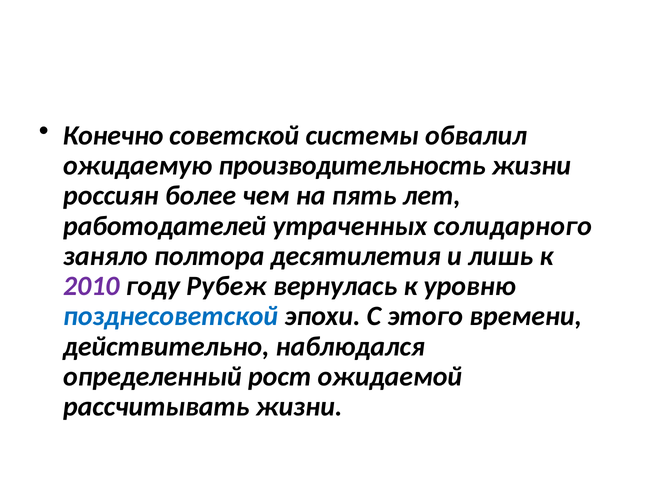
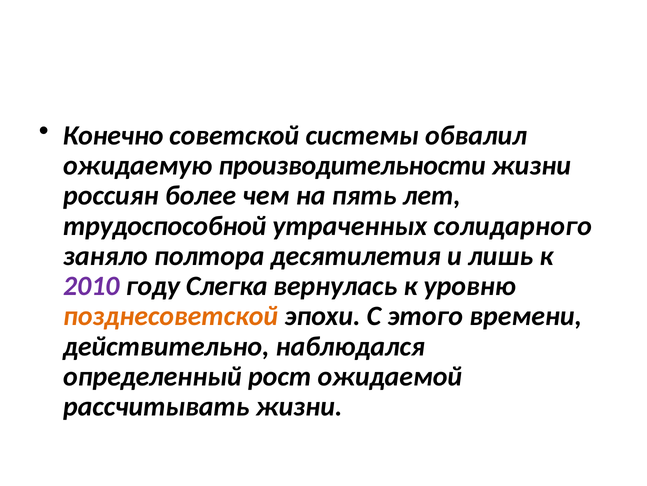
производительность: производительность -> производительности (352, 165)
работодателей: работодателей -> трудоспособной (165, 225)
Рубеж: Рубеж -> Слегка (227, 286)
позднесоветской colour: blue -> orange (171, 316)
